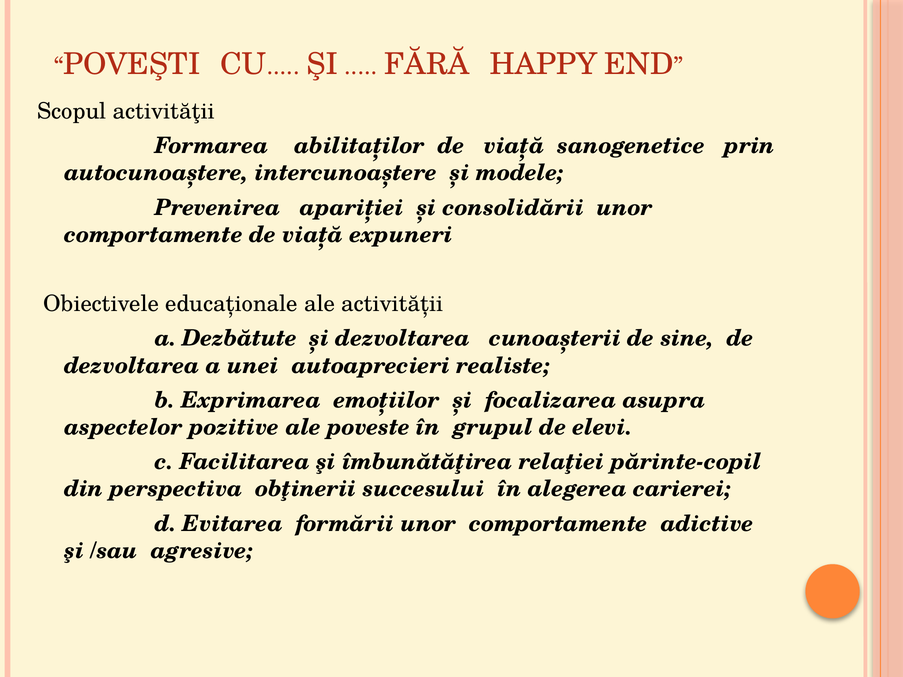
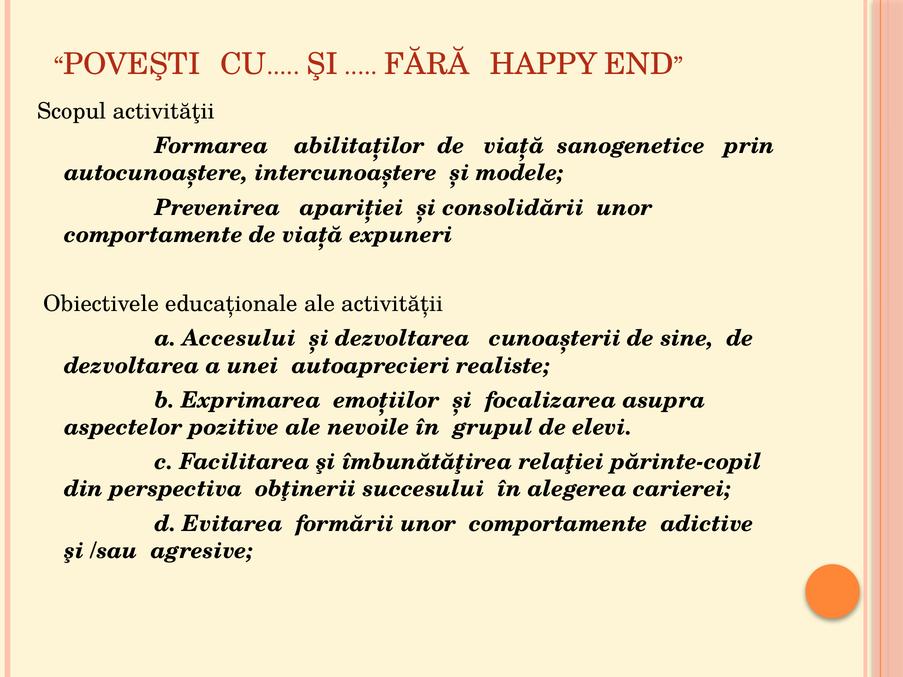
Dezbătute: Dezbătute -> Accesului (239, 339)
poveste: poveste -> nevoile (368, 427)
